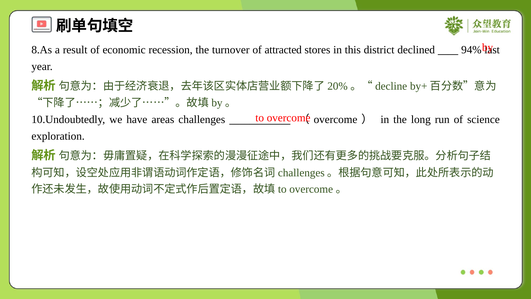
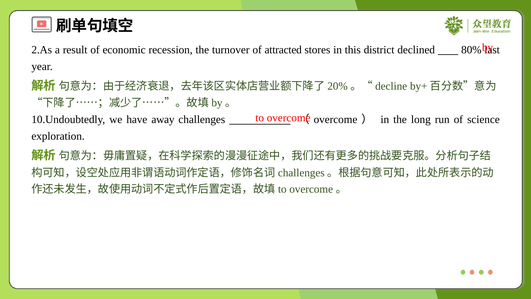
8.As: 8.As -> 2.As (42, 50)
94%: 94% -> 80% (471, 50)
areas: areas -> away (163, 119)
